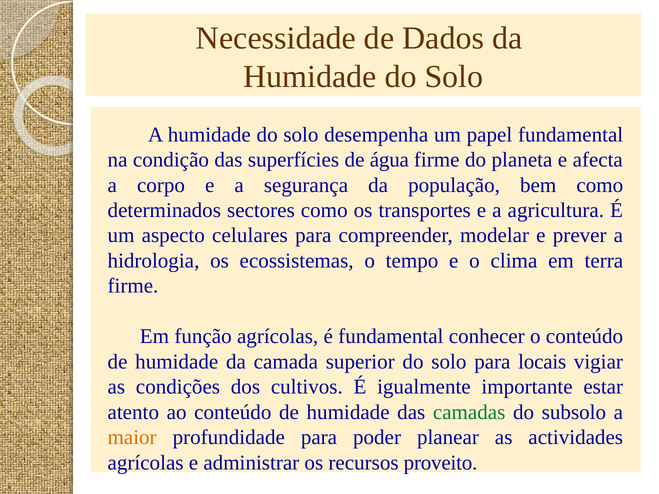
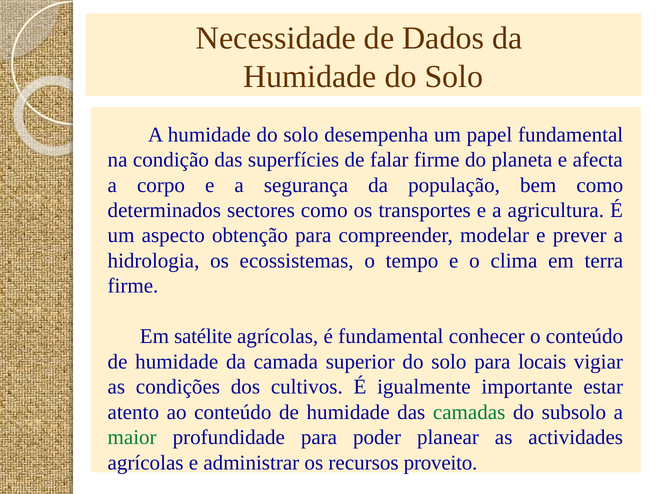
água: água -> falar (389, 160)
celulares: celulares -> obtenção (250, 236)
função: função -> satélite (203, 337)
maior colour: orange -> green (132, 438)
